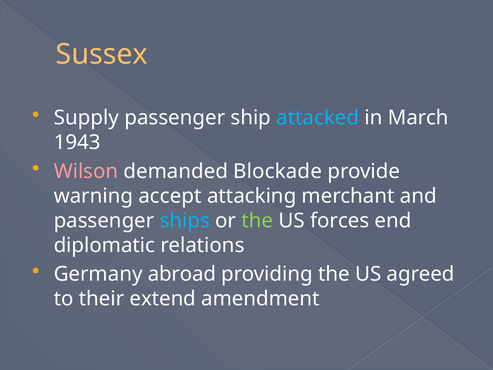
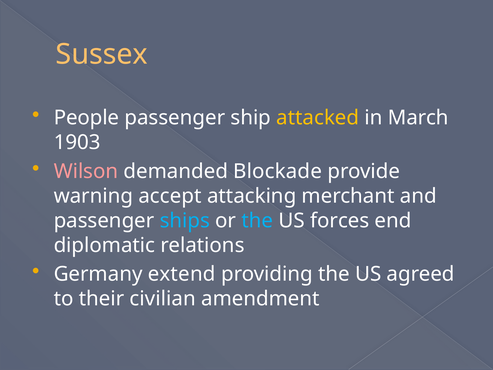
Supply: Supply -> People (86, 118)
attacked colour: light blue -> yellow (318, 118)
1943: 1943 -> 1903 (77, 142)
the colour: light green -> light blue (257, 220)
abroad: abroad -> extend (182, 274)
extend: extend -> civilian (163, 298)
